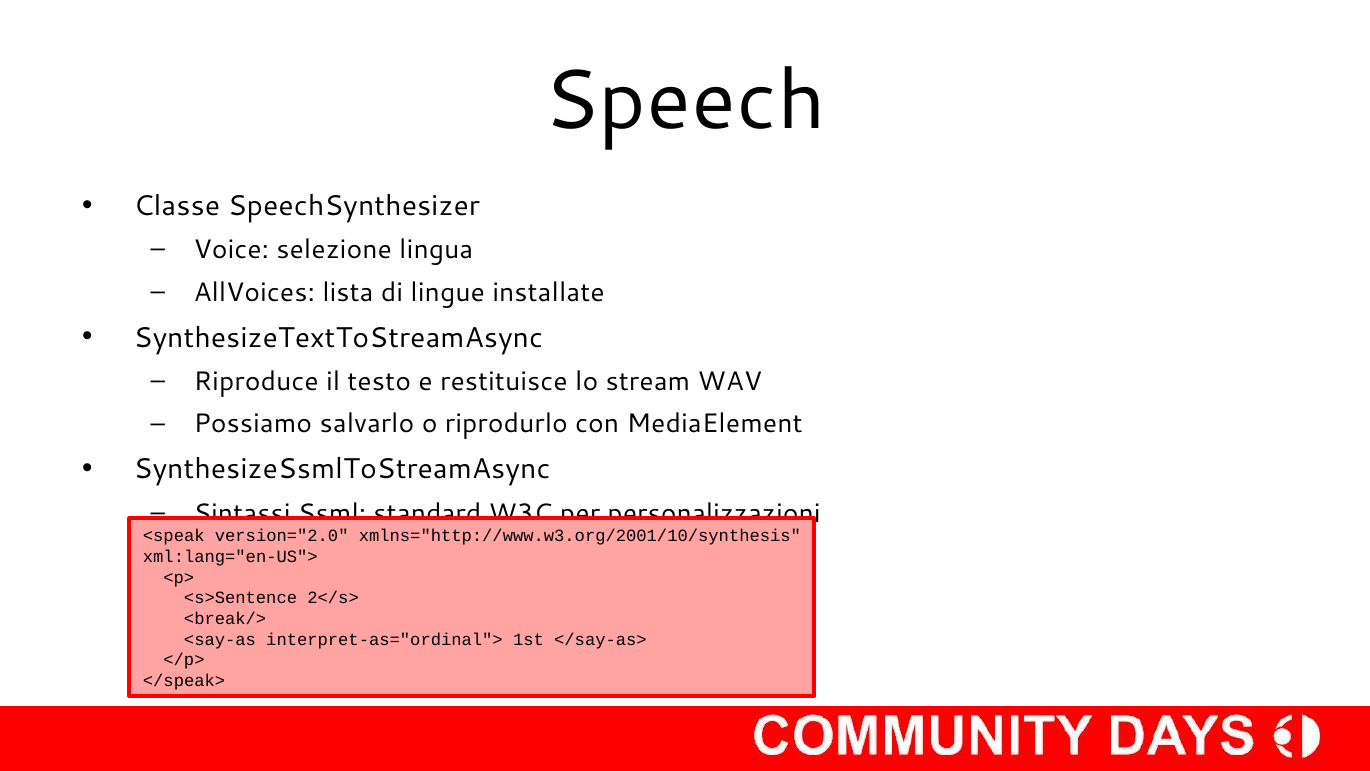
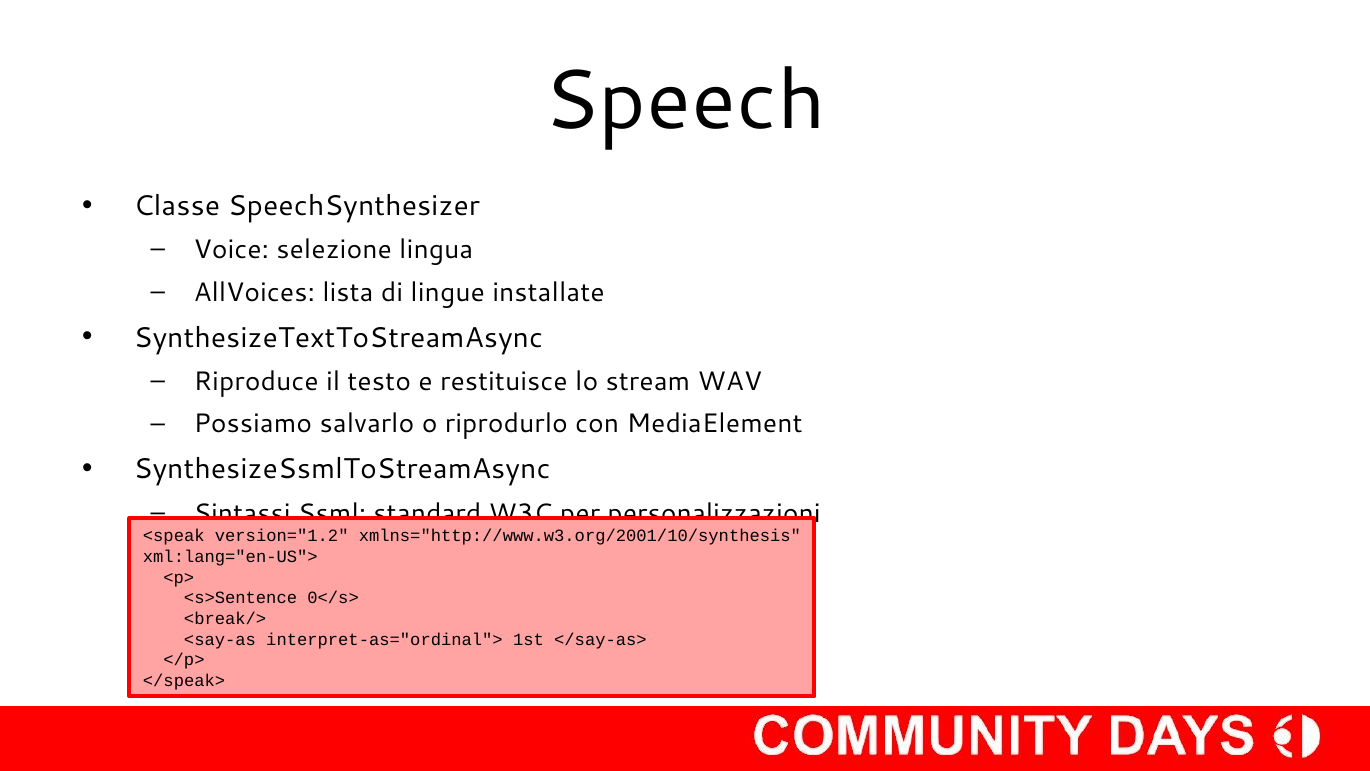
version="2.0: version="2.0 -> version="1.2 (282, 536)
2</s>: 2</s> -> 0</s> (333, 598)
